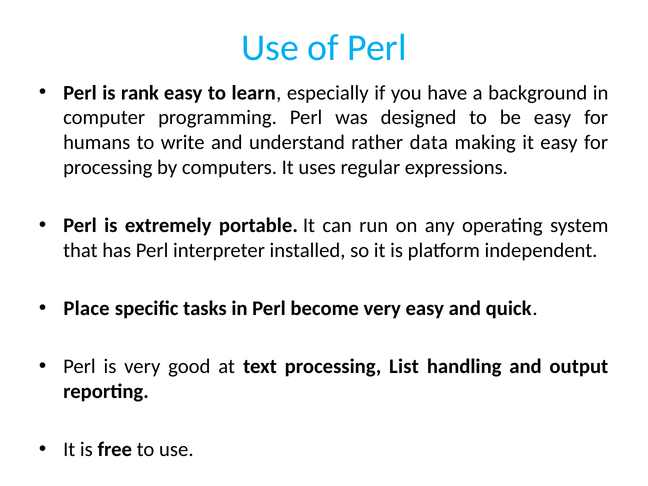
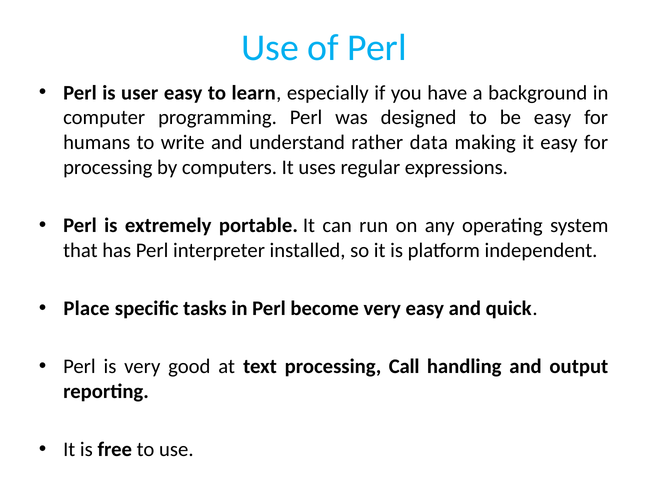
rank: rank -> user (140, 93)
List: List -> Call (404, 367)
